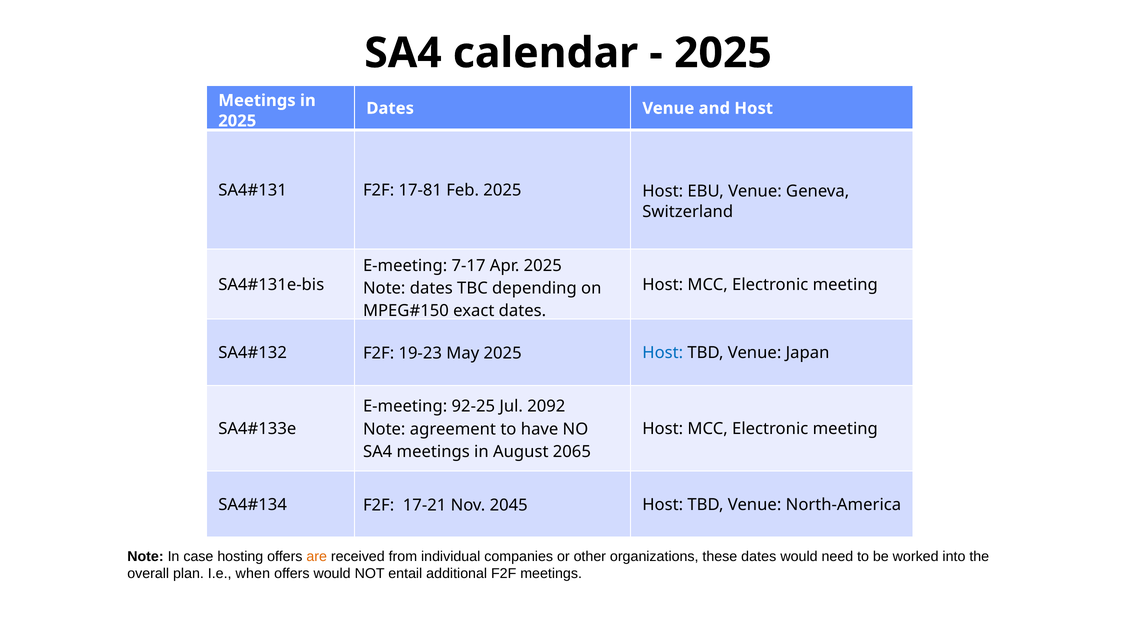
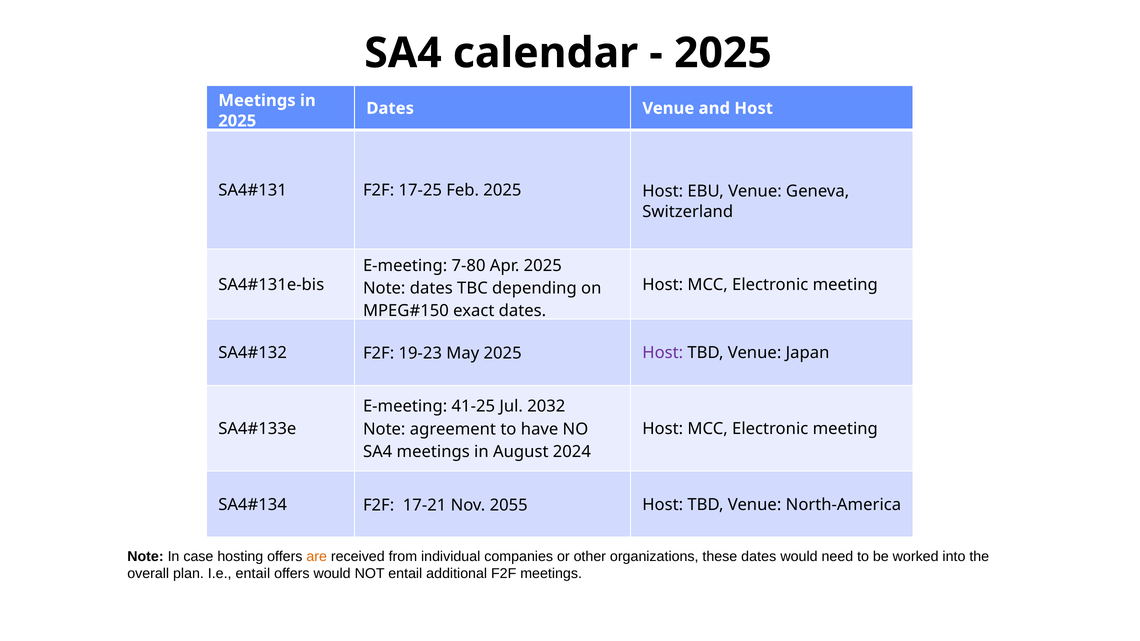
17-81: 17-81 -> 17-25 (420, 191)
7-17: 7-17 -> 7-80 (469, 266)
Host colour: blue -> purple (663, 353)
92-25: 92-25 -> 41-25 (473, 407)
2092: 2092 -> 2032 (546, 407)
2065: 2065 -> 2024 (572, 452)
2045: 2045 -> 2055 (509, 505)
I.e when: when -> entail (253, 574)
